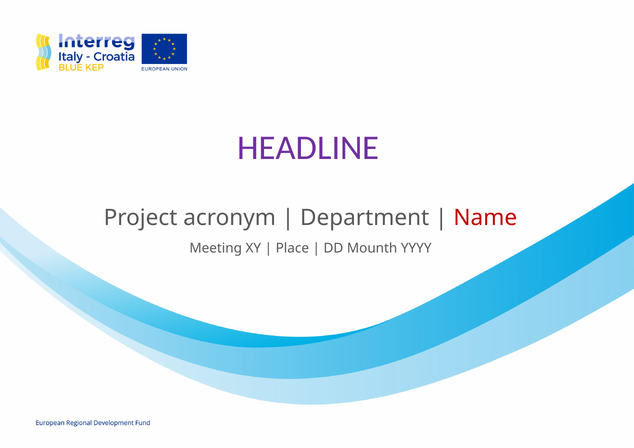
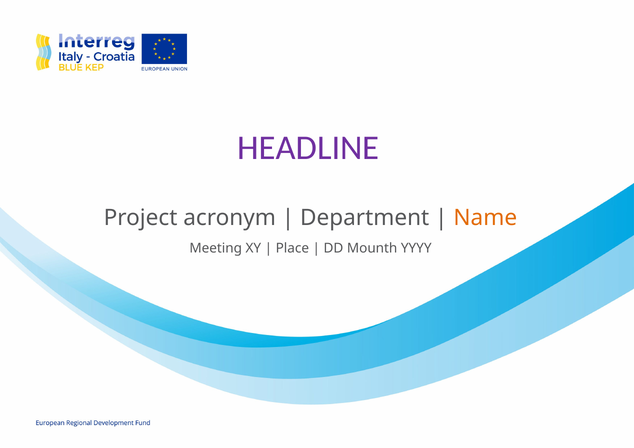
Name colour: red -> orange (485, 218)
